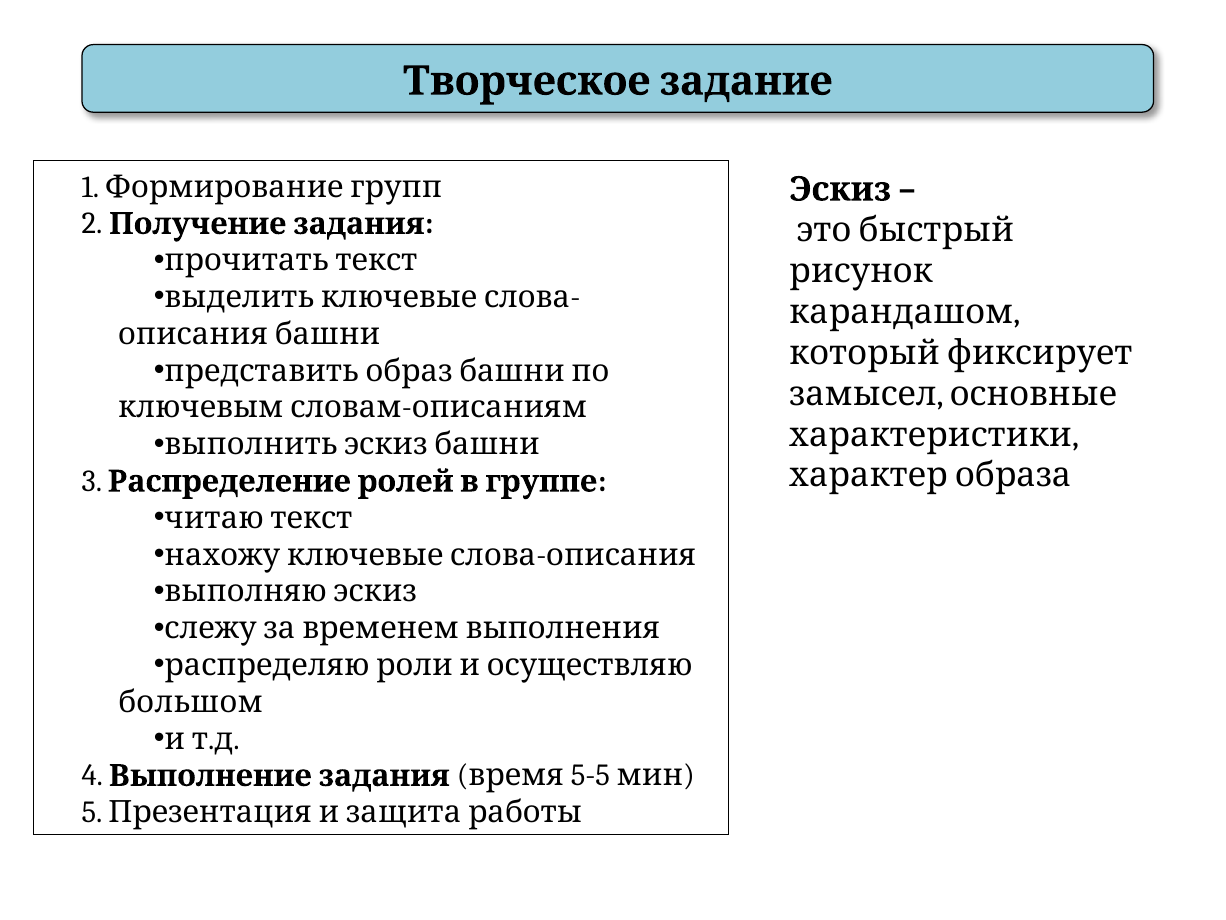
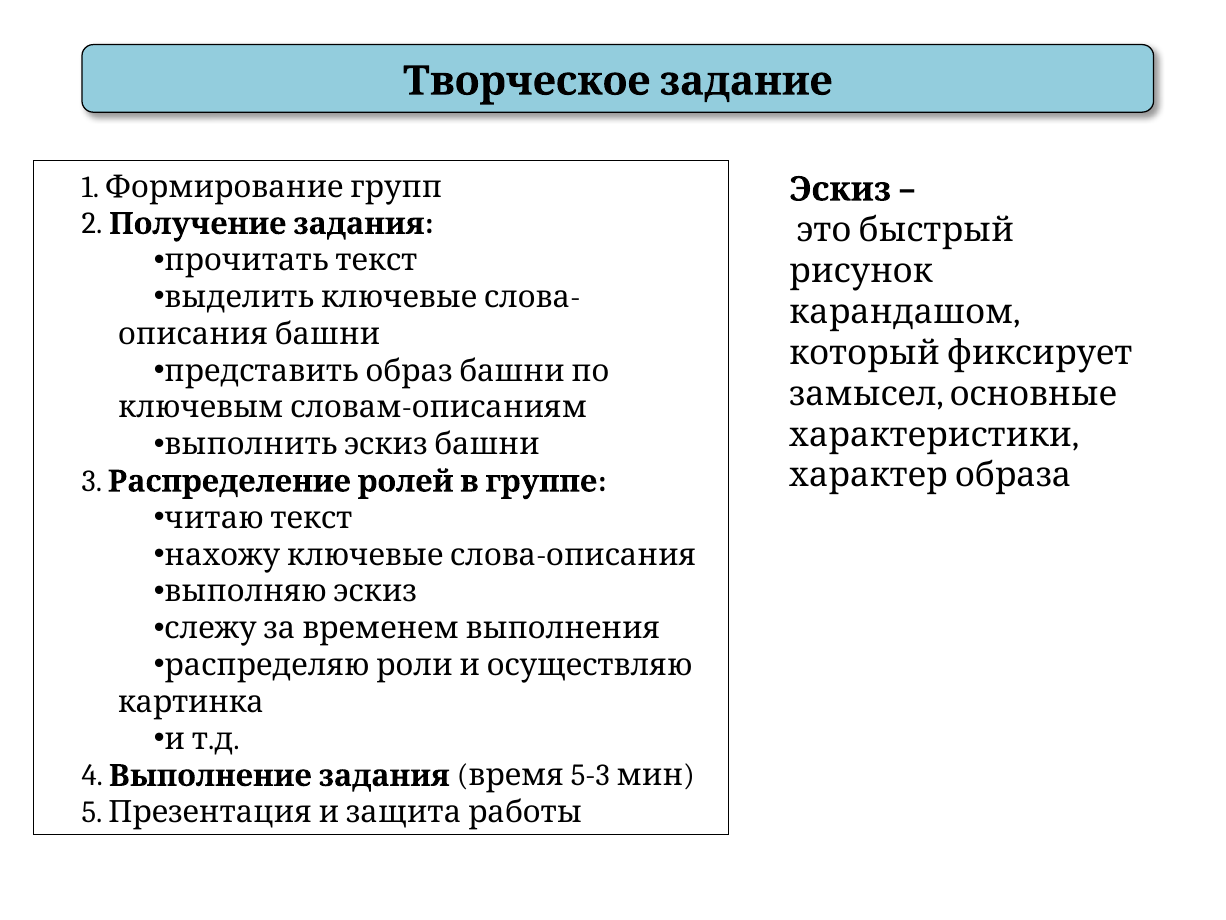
большом: большом -> картинка (191, 702)
5-5: 5-5 -> 5-3 (590, 775)
